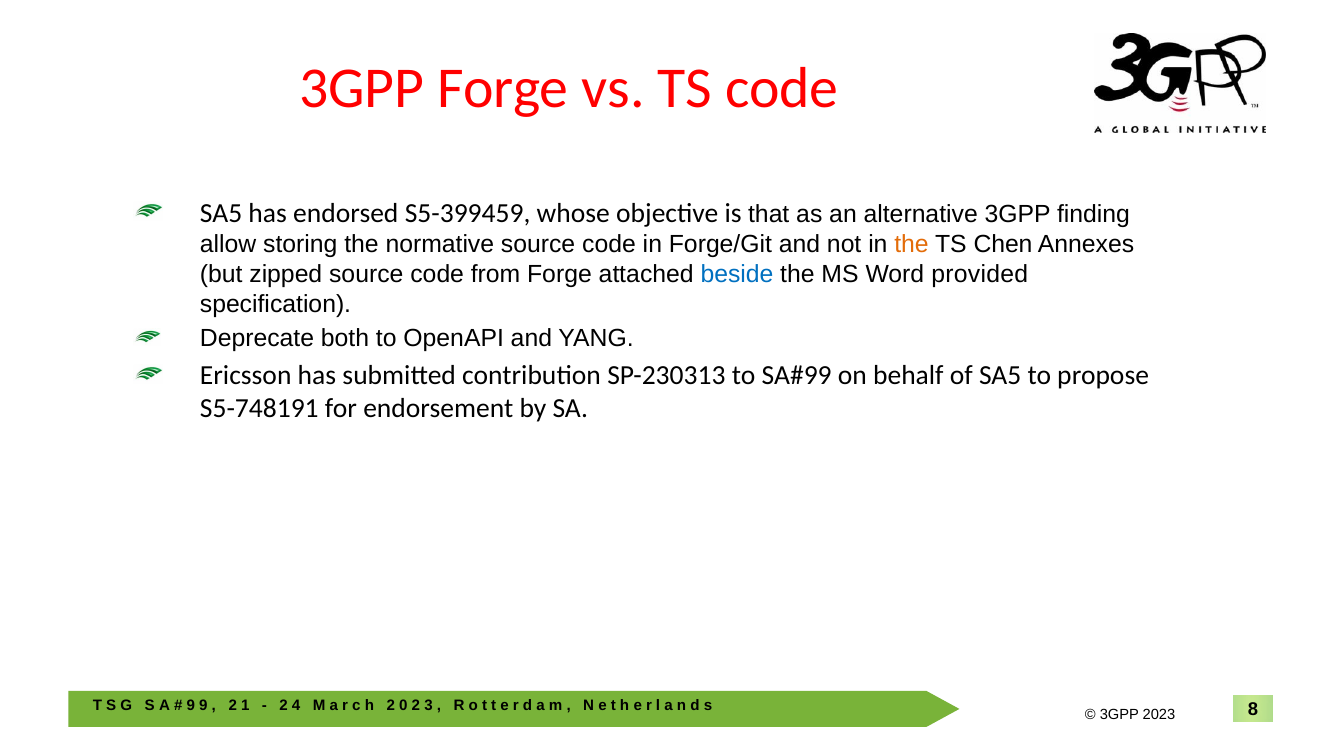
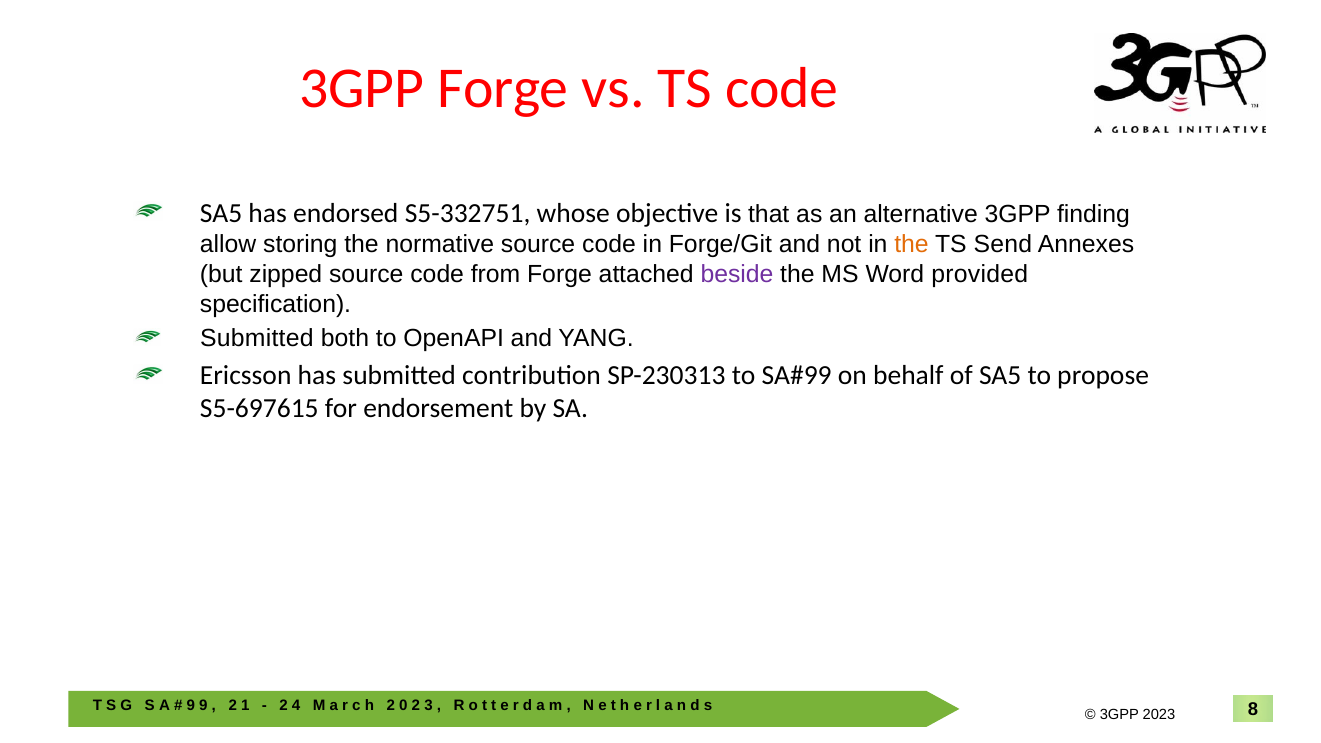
S5-399459: S5-399459 -> S5-332751 (468, 213)
Chen: Chen -> Send (1003, 245)
beside colour: blue -> purple (737, 274)
Deprecate: Deprecate -> Submitted (257, 339)
S5-748191: S5-748191 -> S5-697615 (259, 409)
